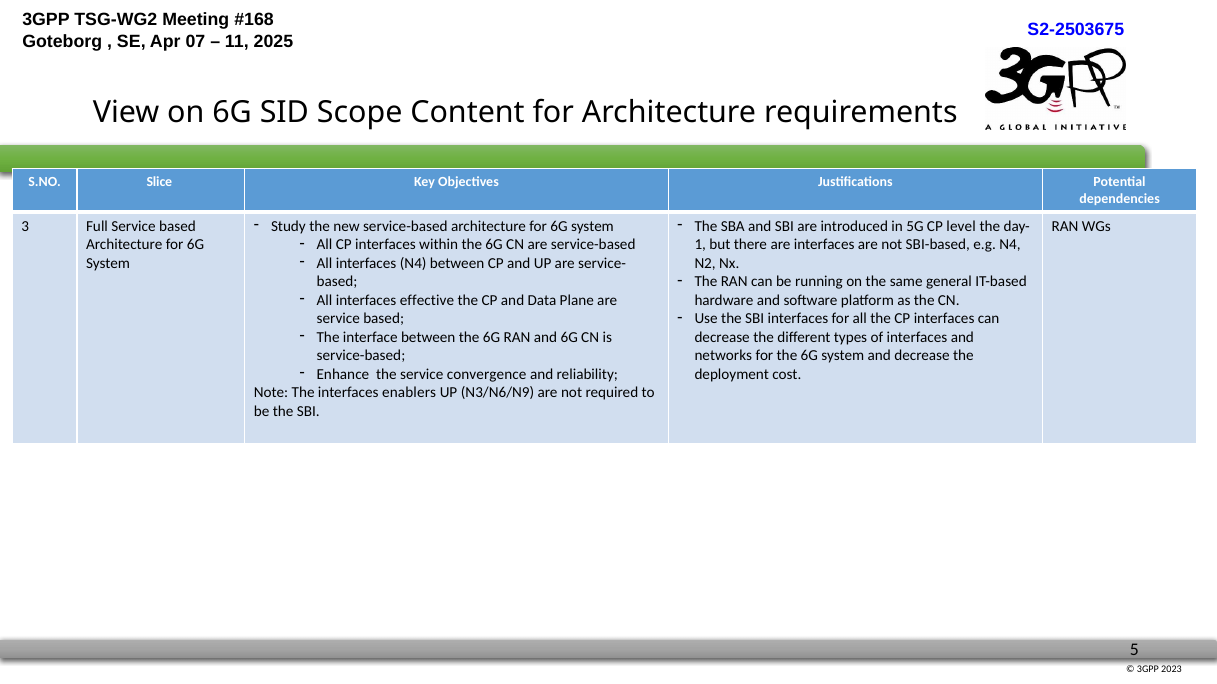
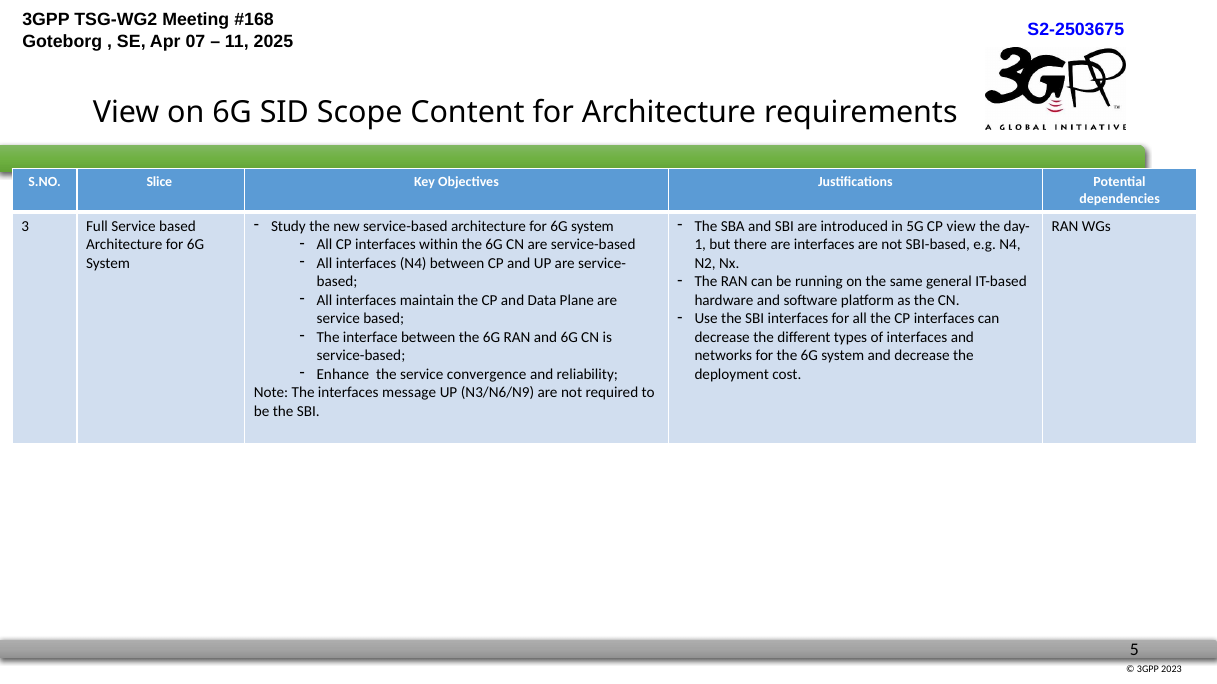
CP level: level -> view (961, 226)
effective: effective -> maintain (427, 301)
enablers: enablers -> message (409, 393)
